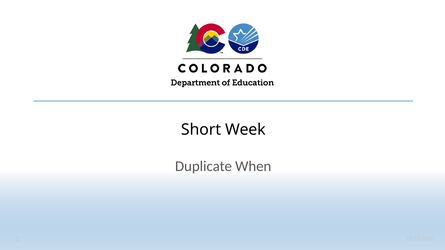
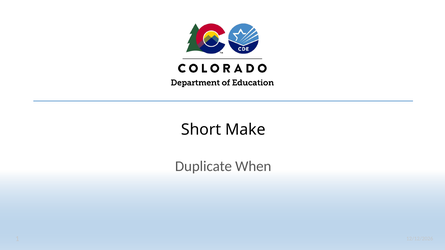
Week: Week -> Make (245, 130)
